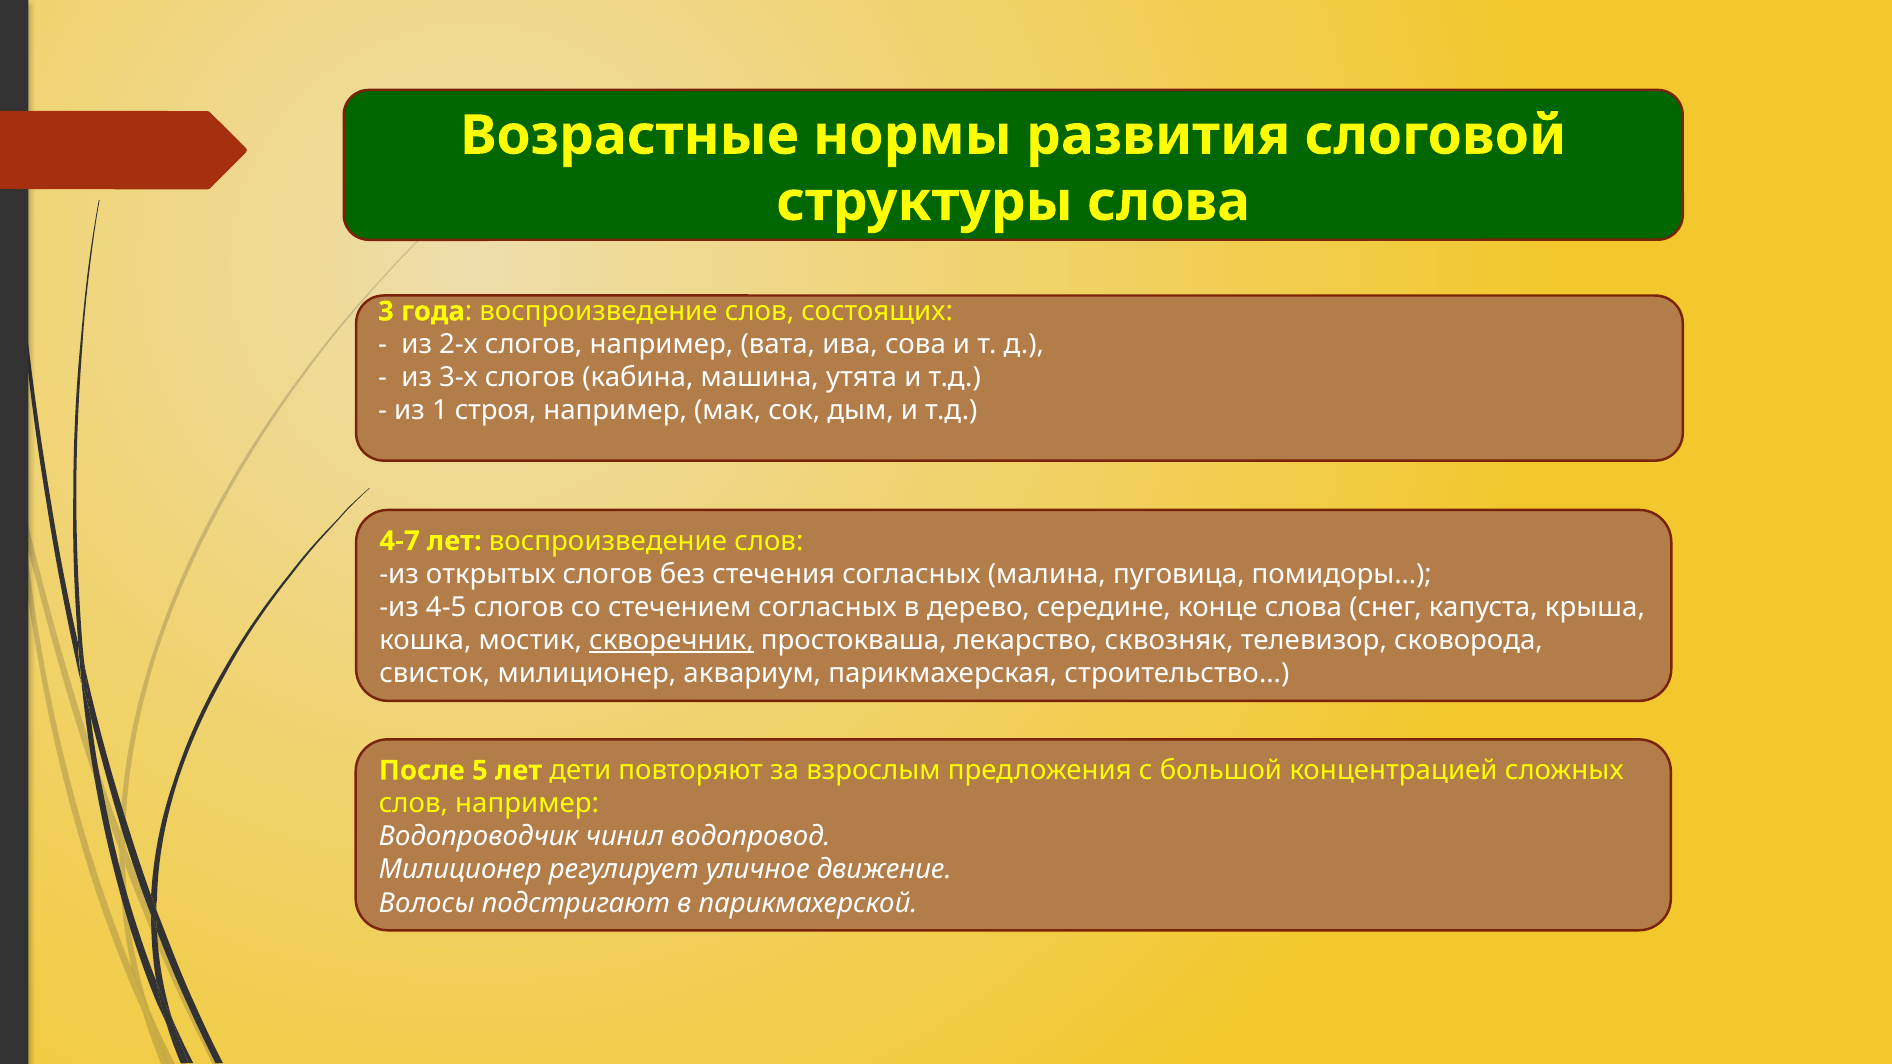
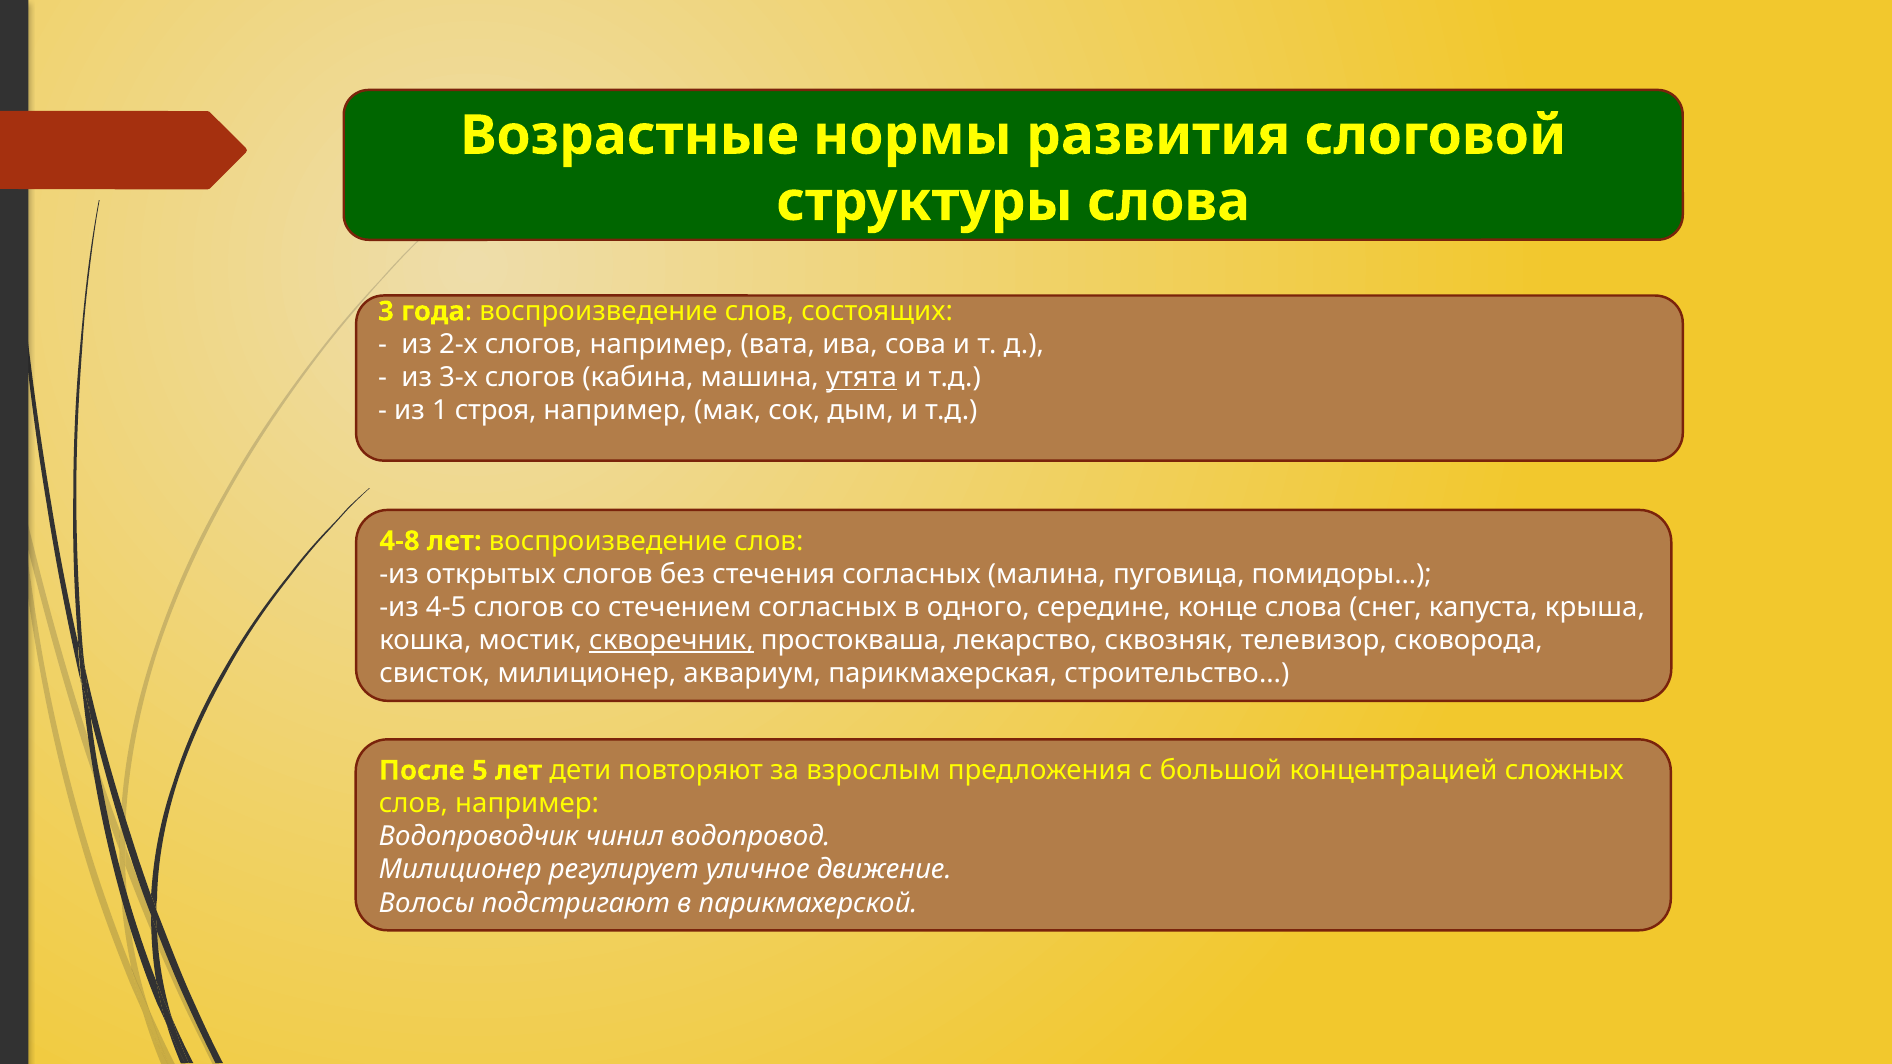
утята underline: none -> present (862, 378)
4-7: 4-7 -> 4-8 (400, 541)
дерево: дерево -> одного (978, 607)
